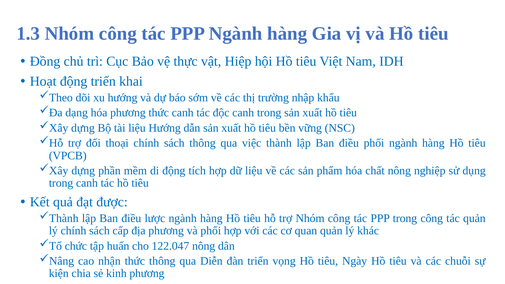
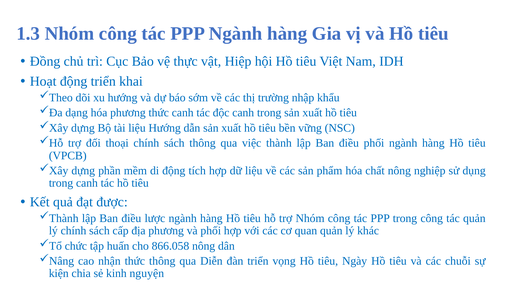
122.047: 122.047 -> 866.058 (170, 246)
kinh phương: phương -> nguyện (147, 274)
